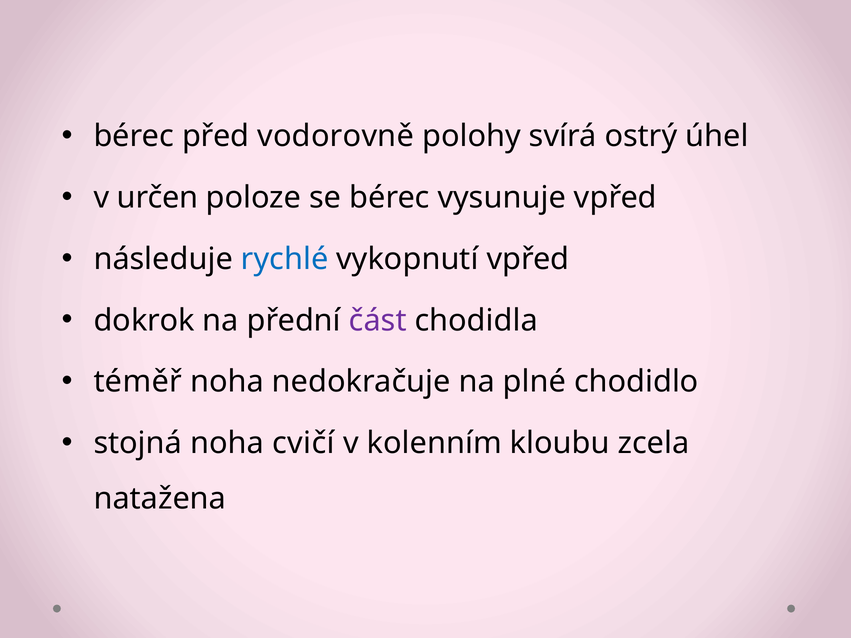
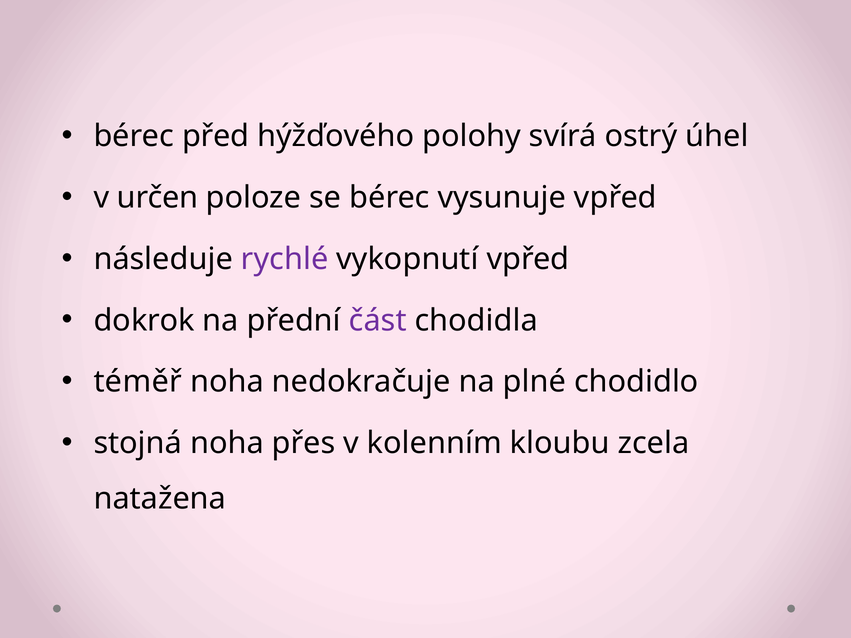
vodorovně: vodorovně -> hýžďového (336, 136)
rychlé colour: blue -> purple (285, 259)
cvičí: cvičí -> přes (304, 443)
